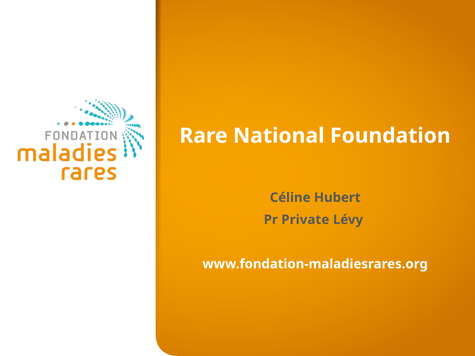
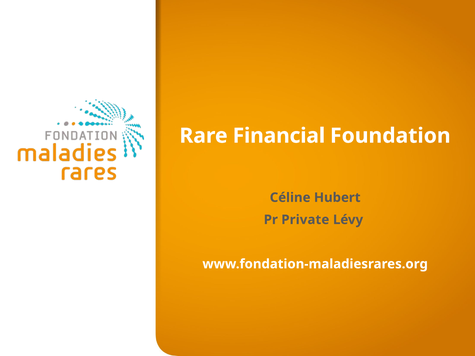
National: National -> Financial (279, 136)
